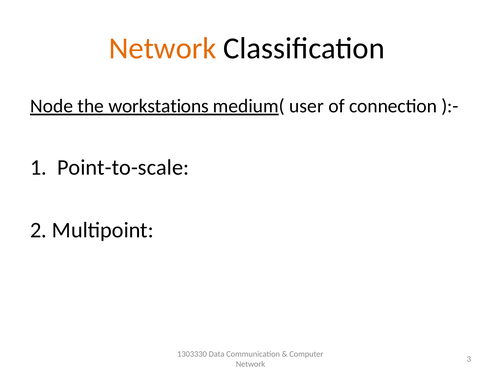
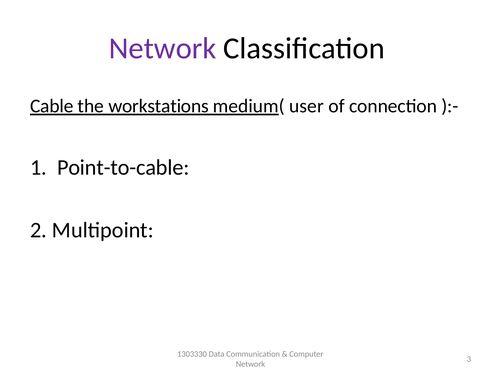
Network colour: orange -> purple (163, 48)
Node: Node -> Cable (52, 106)
Point-to-scale: Point-to-scale -> Point-to-cable (123, 167)
